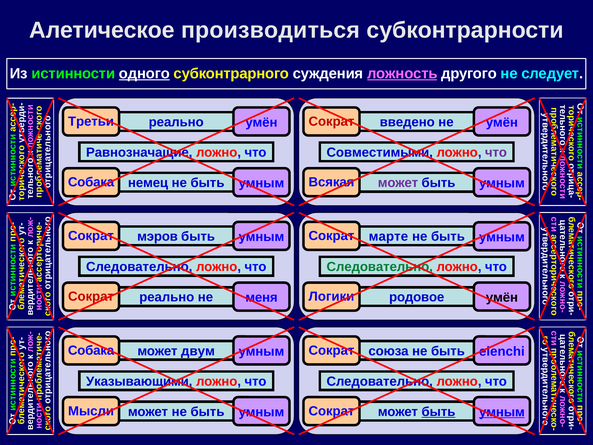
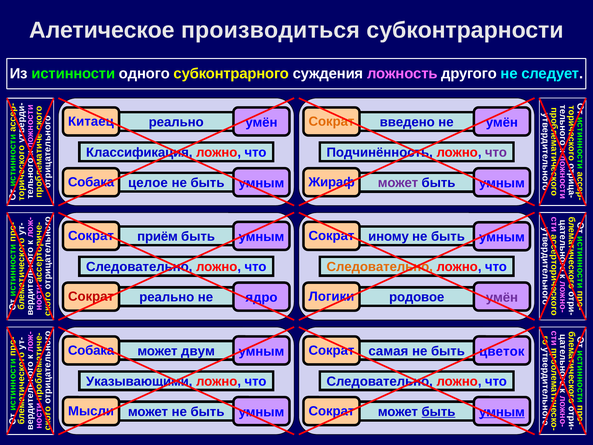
одного underline: present -> none (144, 73)
ложность underline: present -> none (402, 73)
Третьи: Третьи -> Китаец (91, 121)
Сократ colour: red -> orange (331, 121)
Равнозначащие: Равнозначащие -> Классификация (139, 152)
Совместимыми: Совместимыми -> Подчинённость (380, 152)
Всякая: Всякая -> Жираф (332, 182)
немец: немец -> целое (148, 183)
мэров: мэров -> приём (158, 236)
марте: марте -> иному (389, 236)
Следовательно colour: green -> orange (380, 267)
умён colour: black -> purple (502, 297)
меня: меня -> ядро (261, 297)
elenchi: elenchi -> цветок (502, 351)
союза: союза -> самая (388, 351)
